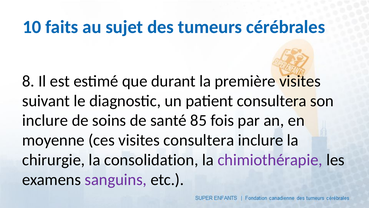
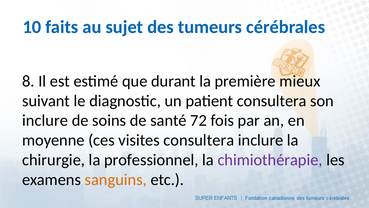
première visites: visites -> mieux (300, 81)
85: 85 -> 72 (199, 120)
consolidation: consolidation -> professionnel (151, 160)
sanguins colour: purple -> orange (116, 179)
